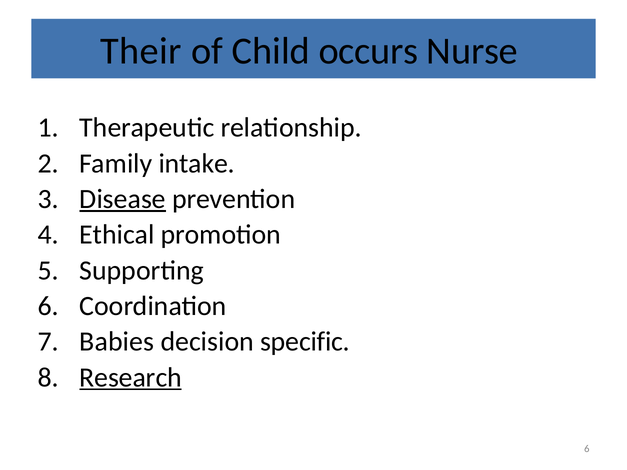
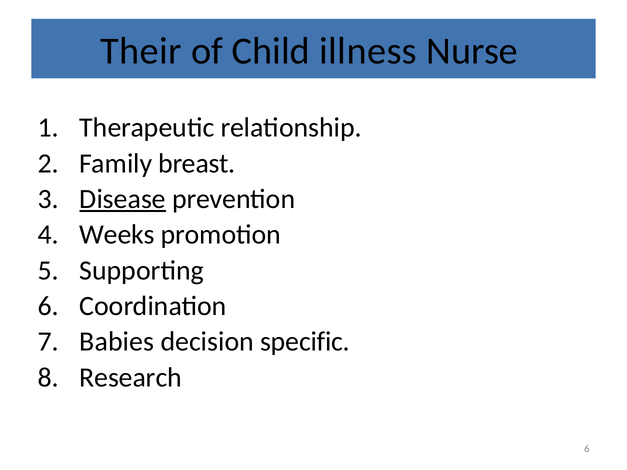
occurs: occurs -> illness (368, 51)
intake: intake -> breast (197, 163)
Ethical: Ethical -> Weeks (117, 235)
Research underline: present -> none (131, 378)
